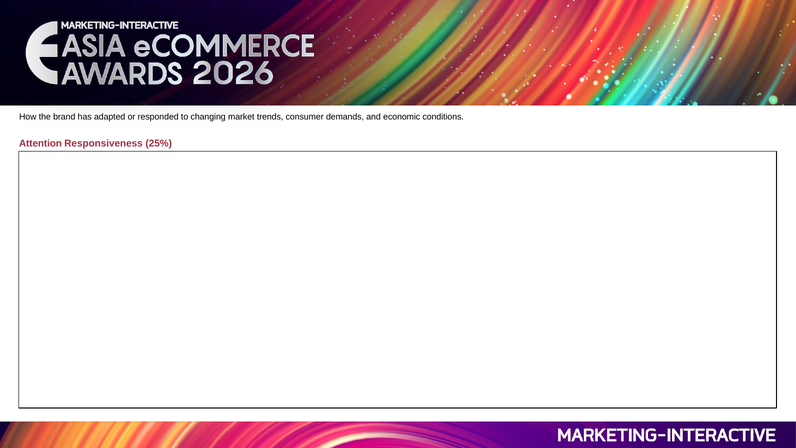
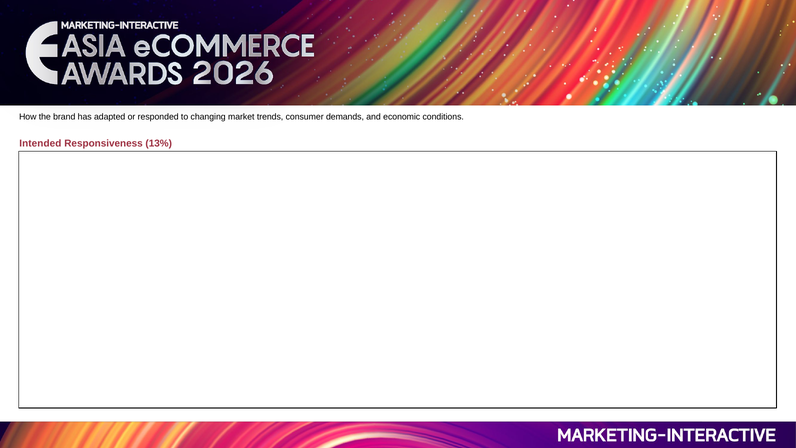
Attention: Attention -> Intended (40, 144)
25%: 25% -> 13% (159, 144)
